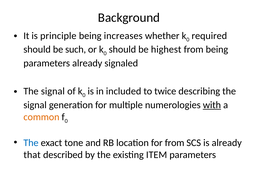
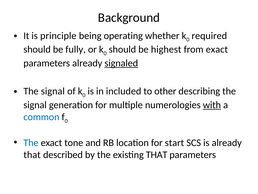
increases: increases -> operating (123, 36)
such: such -> fully (76, 49)
from being: being -> exact (217, 49)
signaled underline: none -> present (121, 63)
twice: twice -> other (165, 91)
common colour: orange -> blue (41, 117)
for from: from -> start (174, 142)
existing ITEM: ITEM -> THAT (157, 154)
